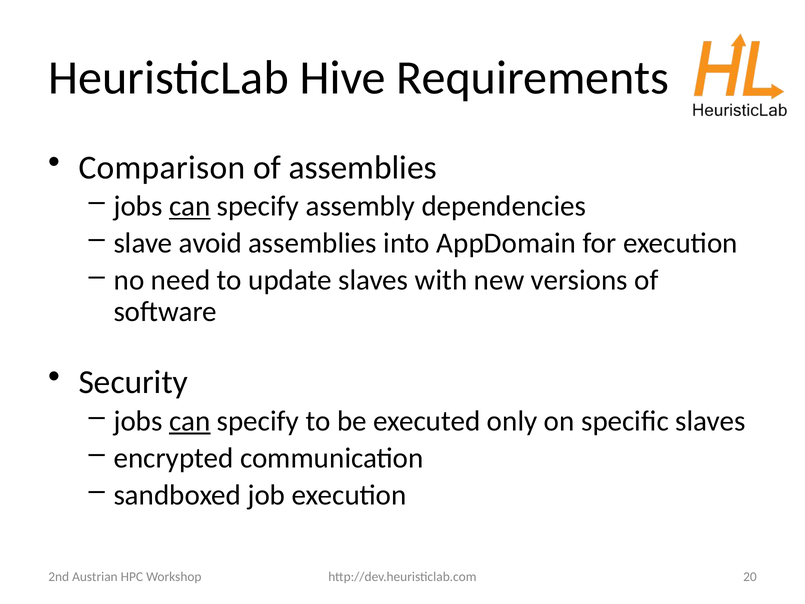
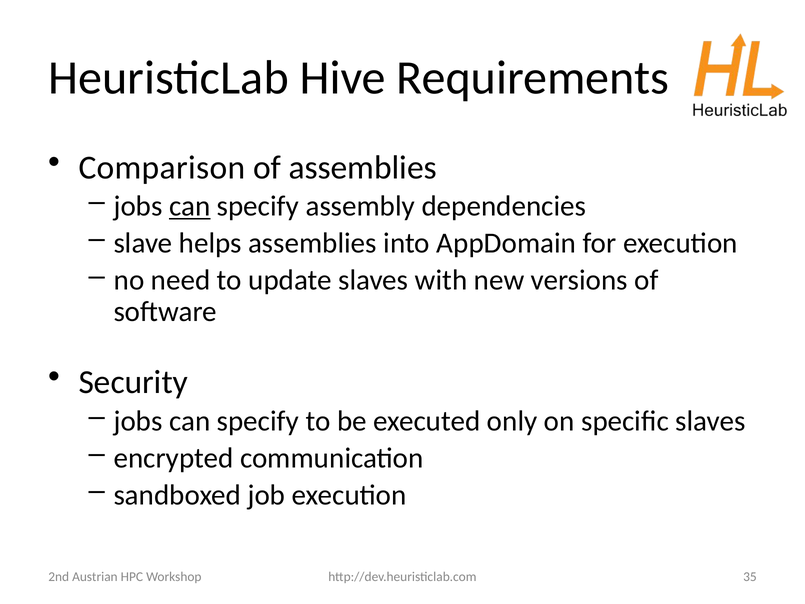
avoid: avoid -> helps (210, 243)
can underline: present -> none (190, 421)
20: 20 -> 35 (750, 576)
